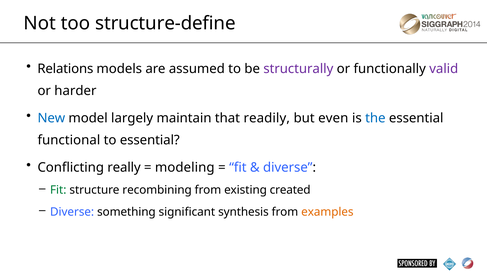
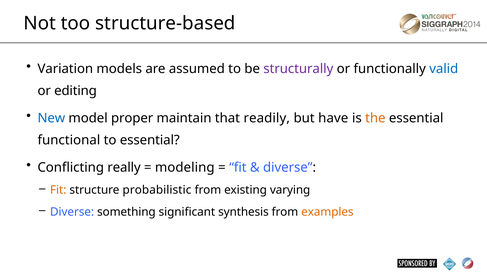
structure-define: structure-define -> structure-based (165, 23)
Relations: Relations -> Variation (65, 69)
valid colour: purple -> blue (444, 69)
harder: harder -> editing (75, 91)
largely: largely -> proper (132, 118)
even: even -> have (333, 118)
the colour: blue -> orange (375, 118)
Fit colour: green -> orange (58, 190)
recombining: recombining -> probabilistic (157, 190)
created: created -> varying (290, 190)
